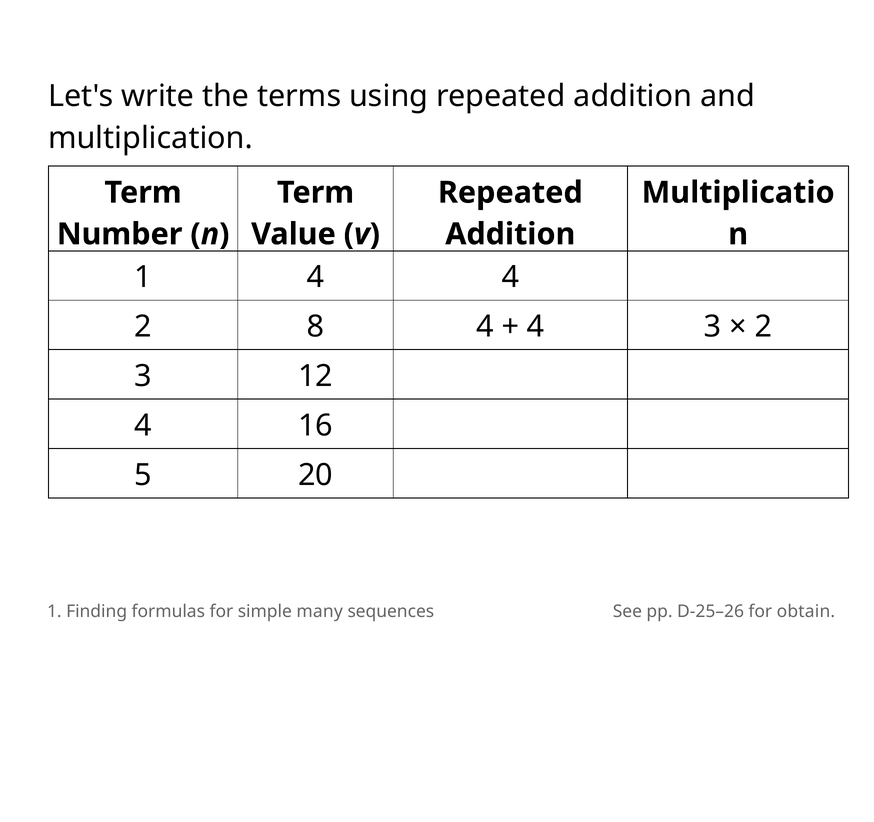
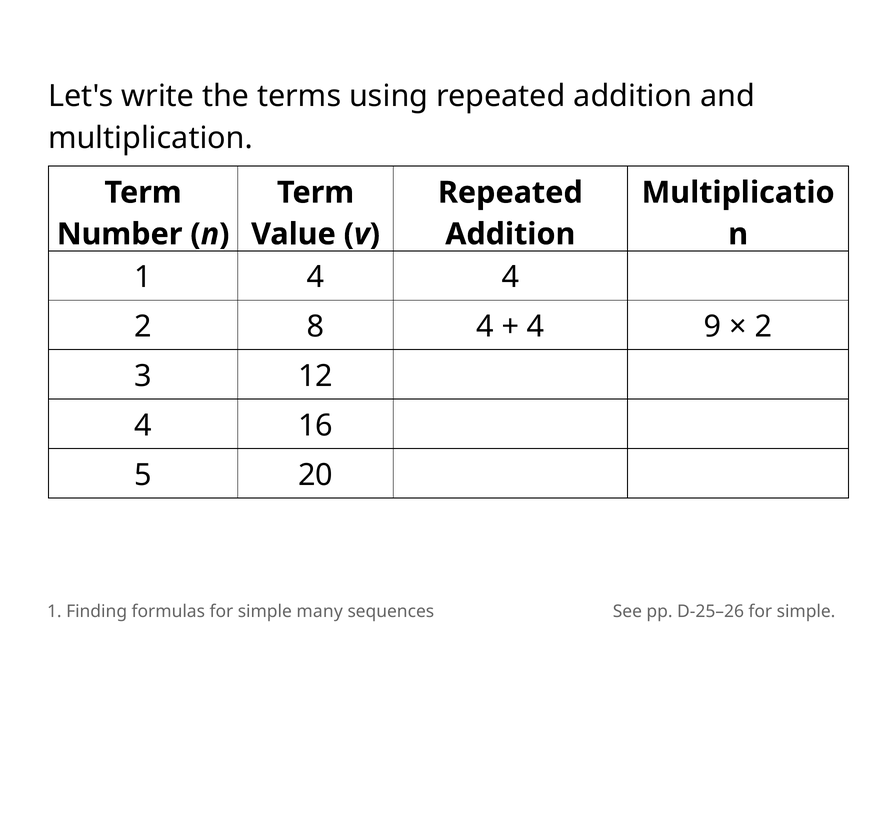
4 3: 3 -> 9 (713, 327)
D-25–26 for obtain: obtain -> simple (806, 611)
